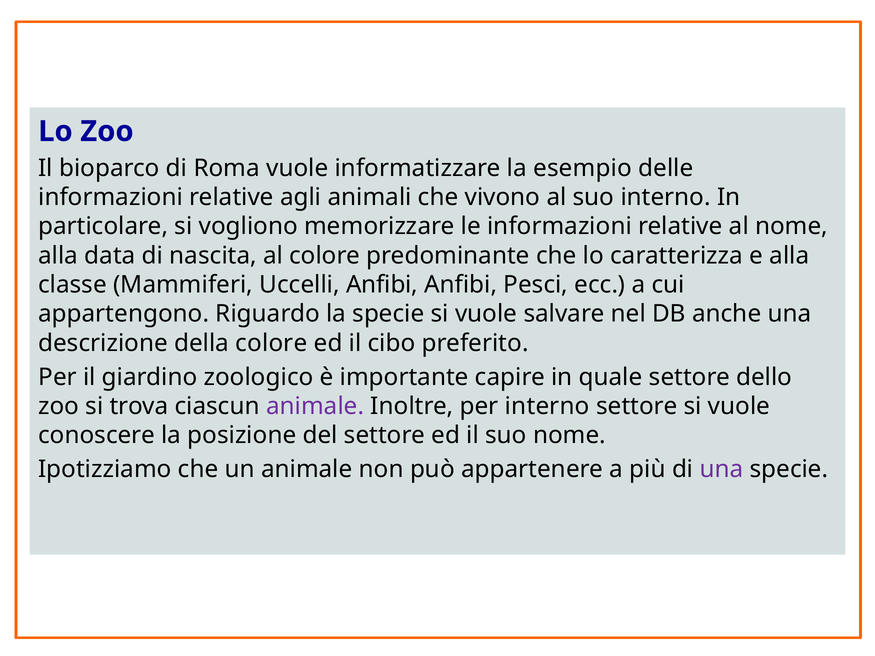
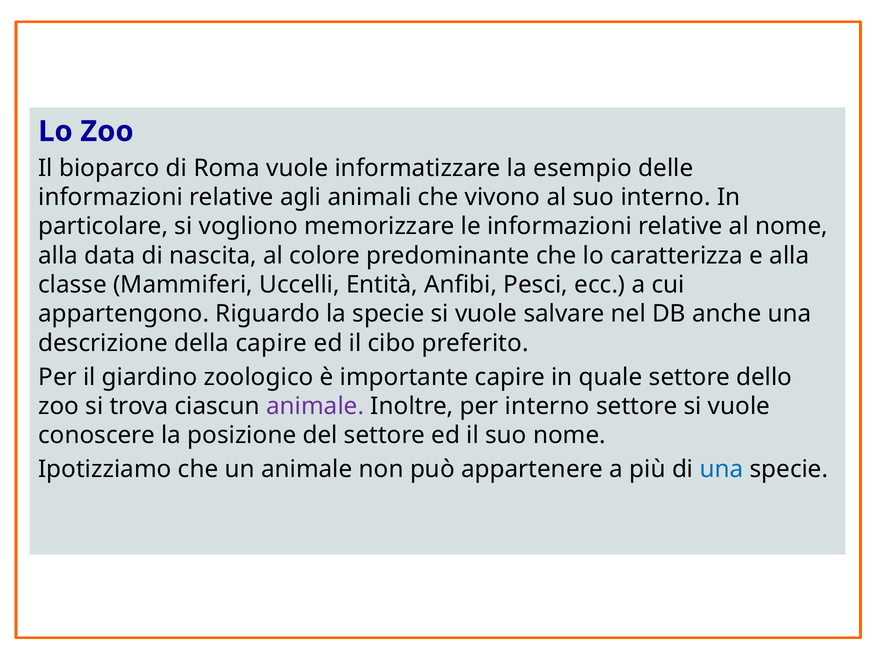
Uccelli Anfibi: Anfibi -> Entità (382, 285)
della colore: colore -> capire (271, 343)
una colour: purple -> blue (721, 470)
